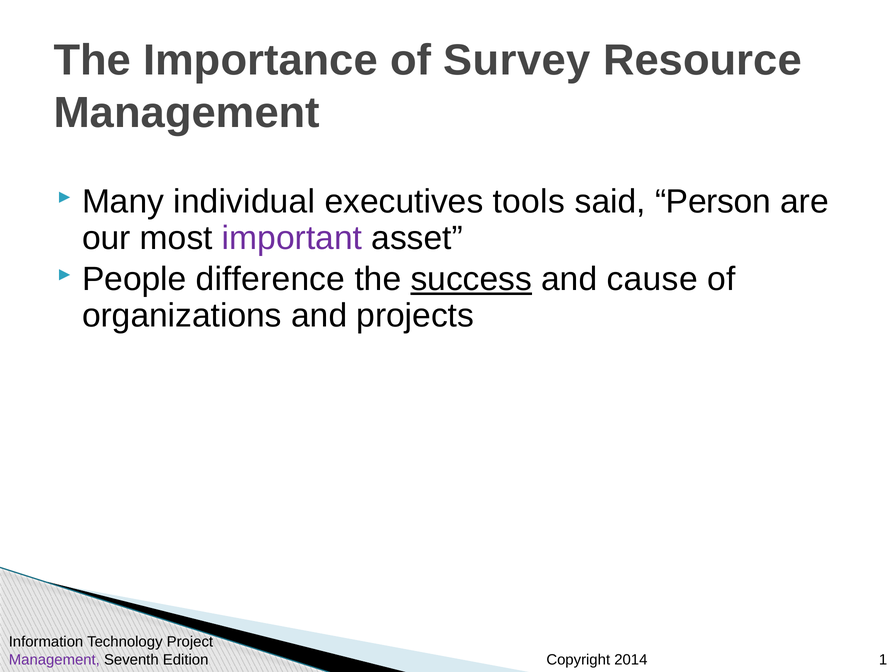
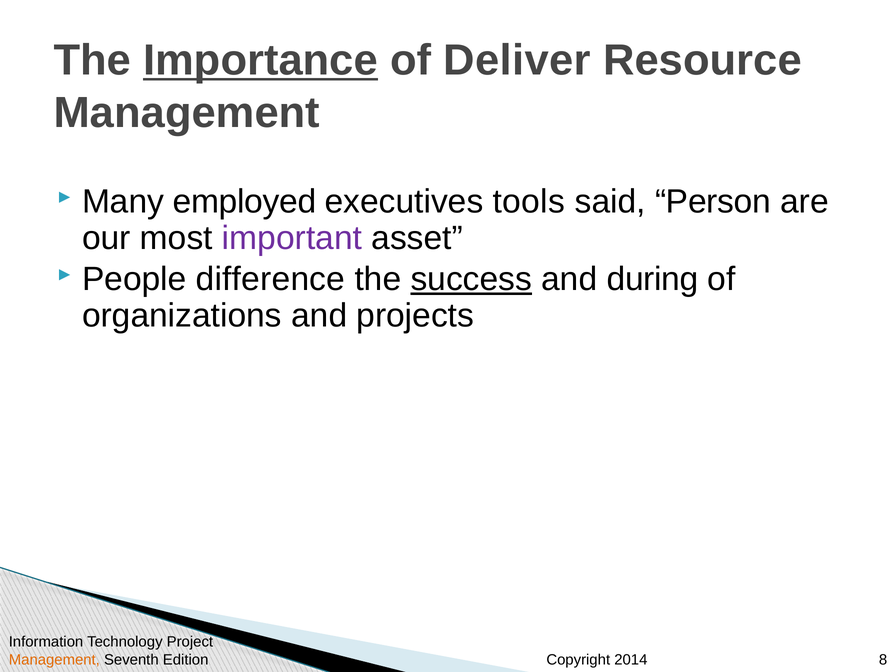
Importance underline: none -> present (261, 60)
Survey: Survey -> Deliver (517, 60)
individual: individual -> employed (245, 202)
cause: cause -> during (653, 279)
Management colour: purple -> orange (54, 660)
1: 1 -> 8 (883, 660)
